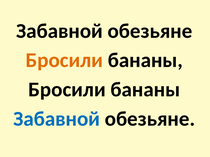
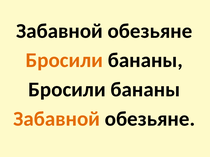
Забавной colour: blue -> orange (57, 119)
